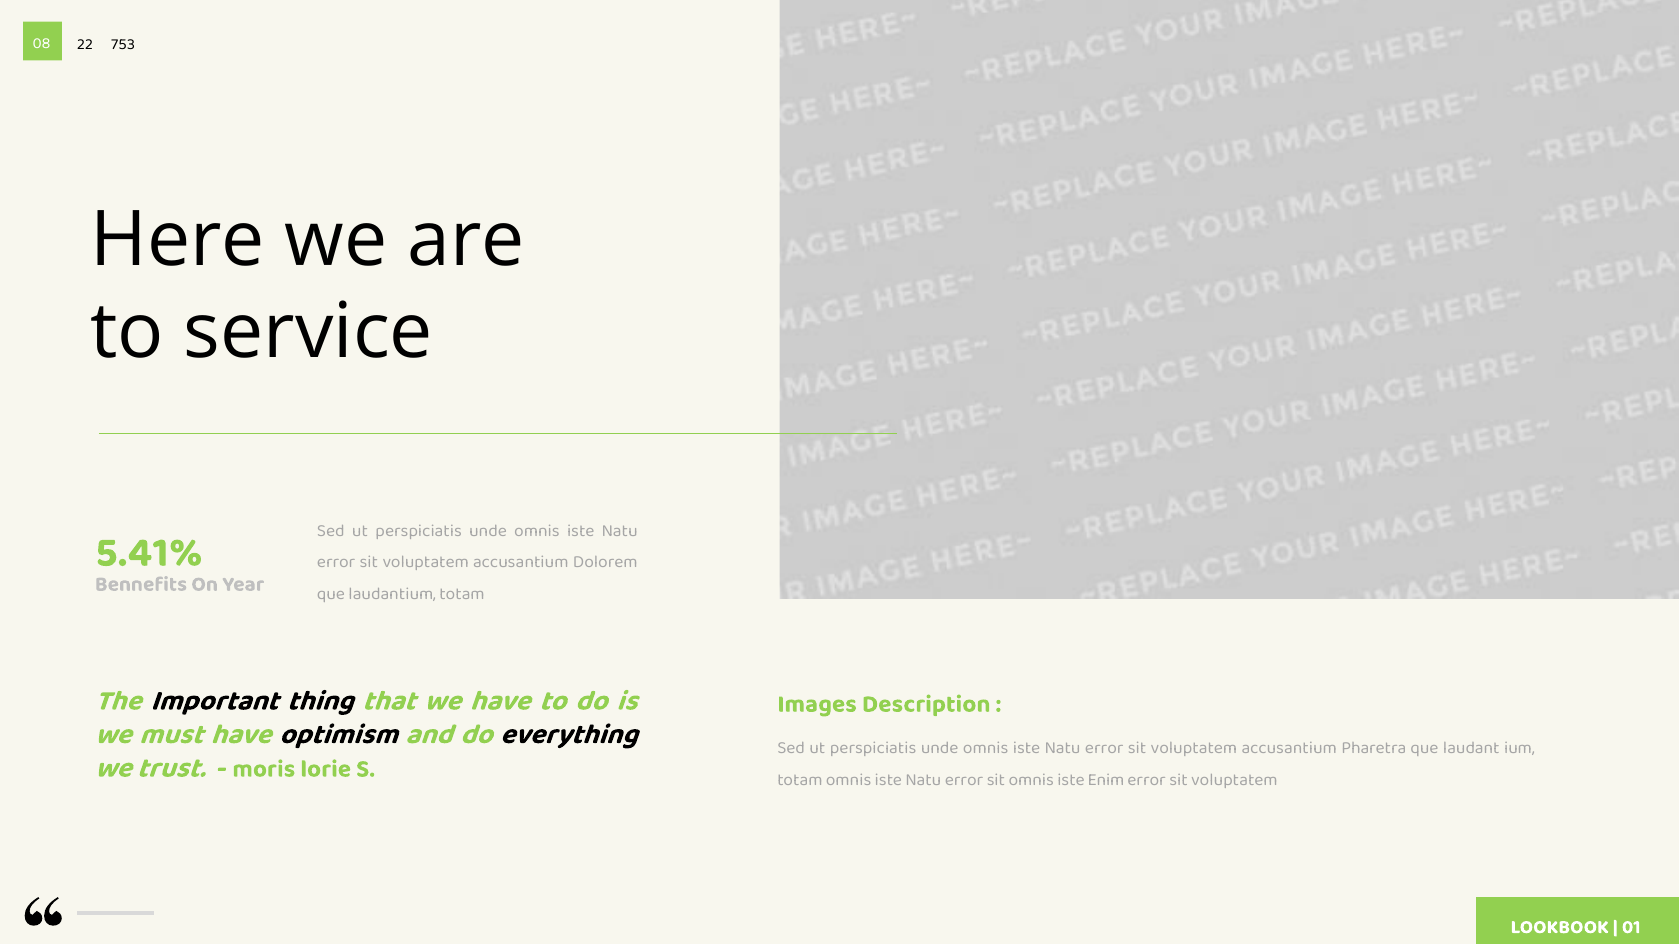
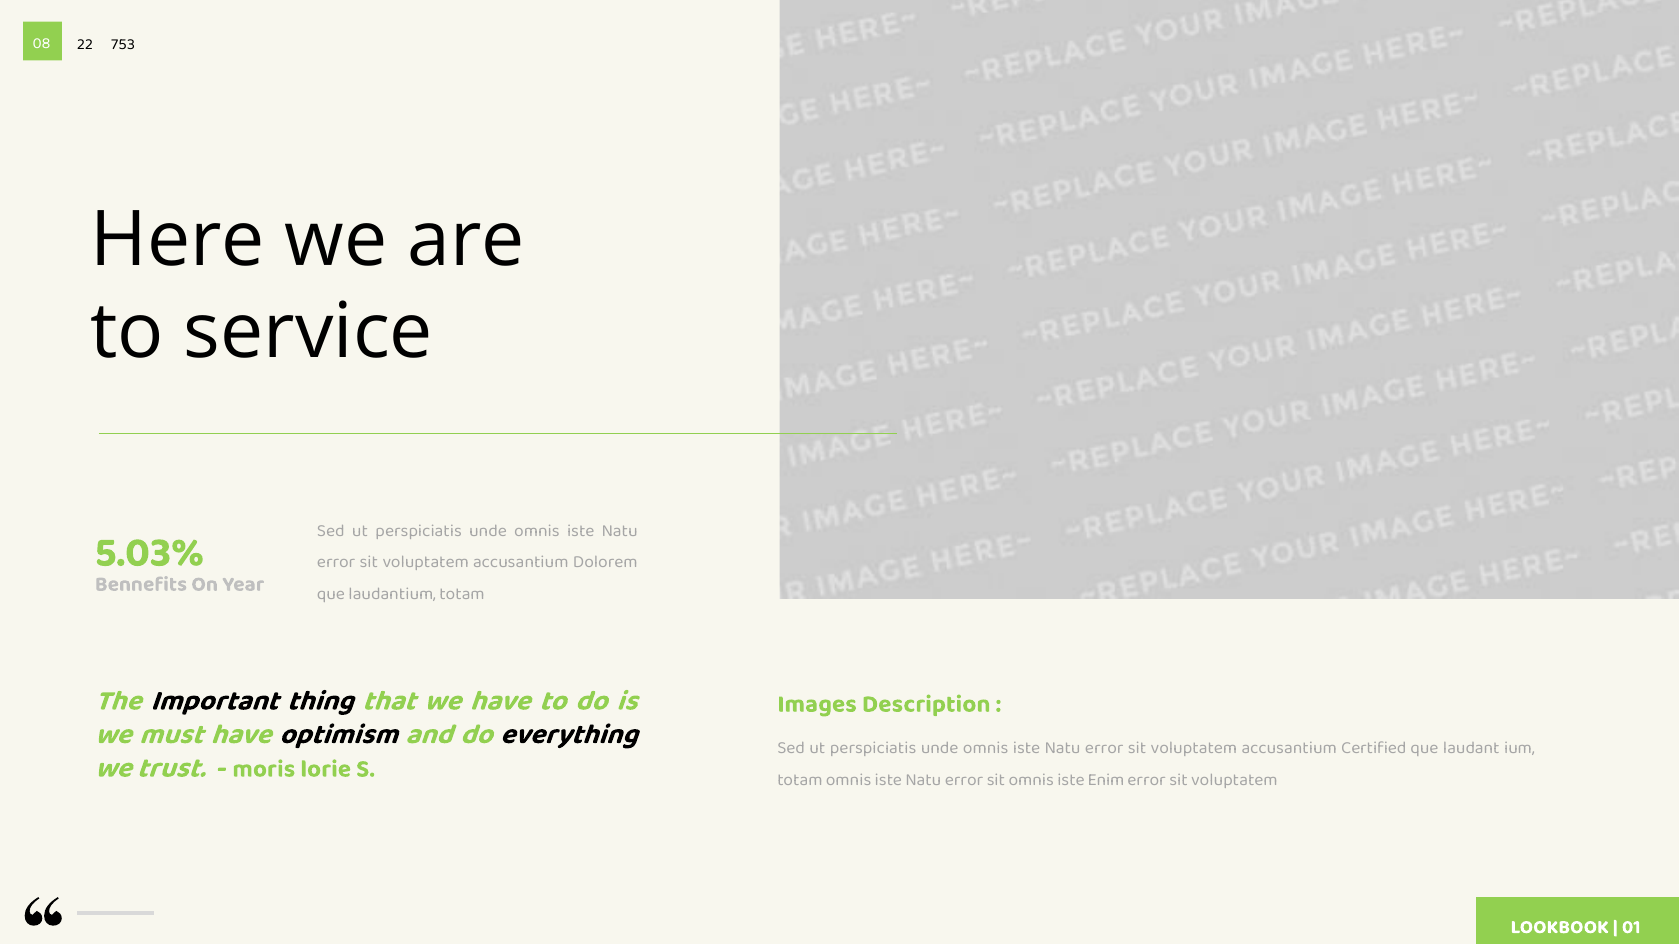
5.41%: 5.41% -> 5.03% (149, 552)
Pharetra: Pharetra -> Certified (1374, 748)
